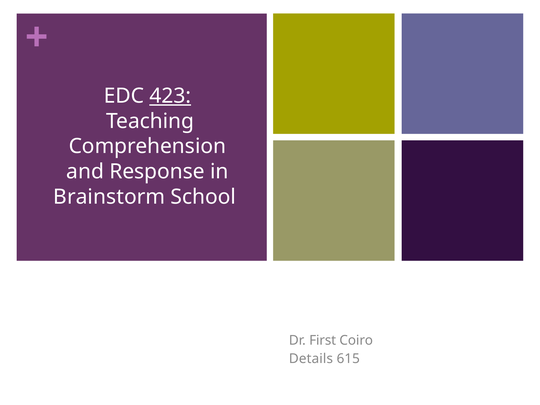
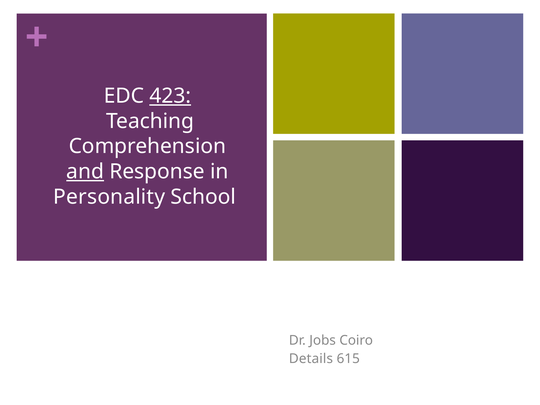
and underline: none -> present (85, 172)
Brainstorm: Brainstorm -> Personality (109, 197)
First: First -> Jobs (323, 340)
